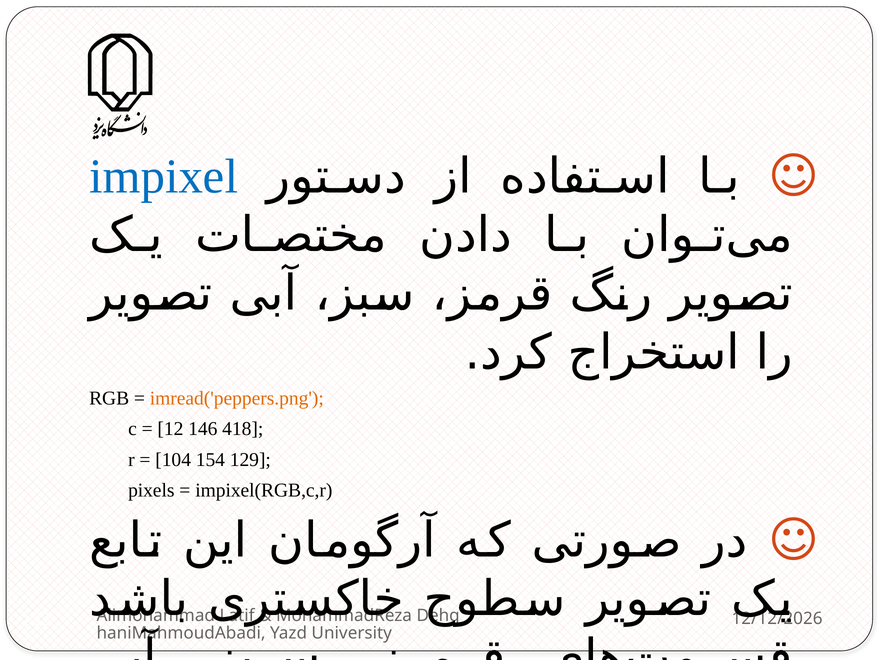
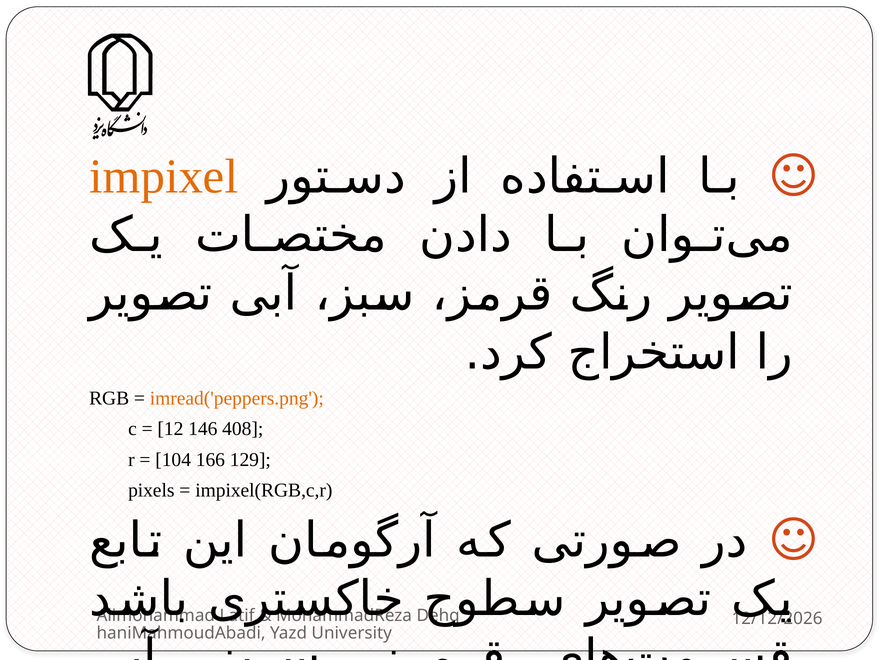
impixel colour: blue -> orange (164, 176)
418: 418 -> 408 (243, 429)
154: 154 -> 166 (210, 459)
